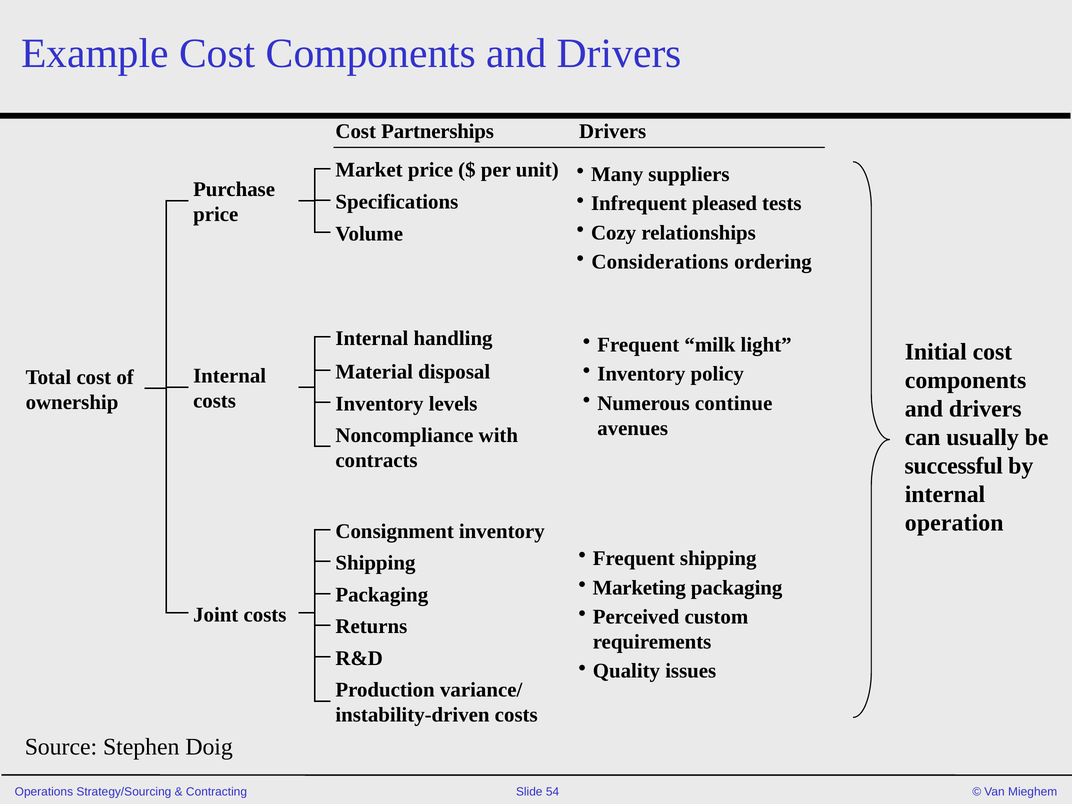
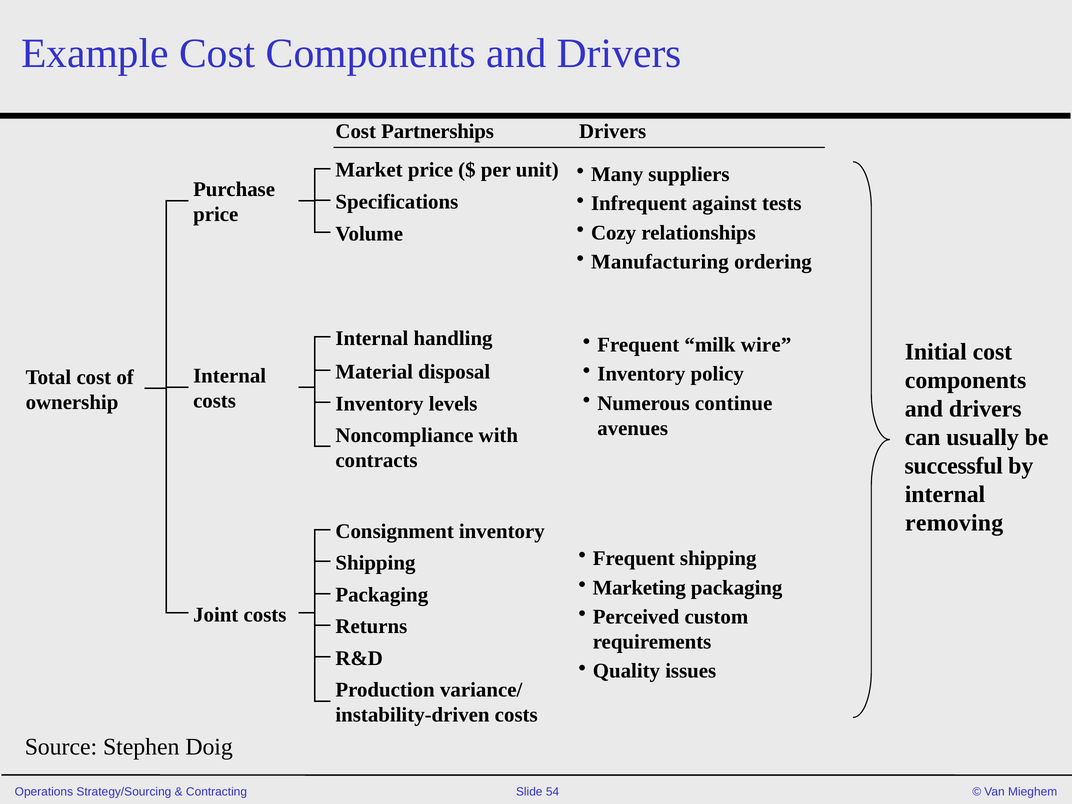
pleased: pleased -> against (724, 204)
Considerations: Considerations -> Manufacturing (660, 262)
light: light -> wire (766, 345)
operation: operation -> removing (954, 523)
